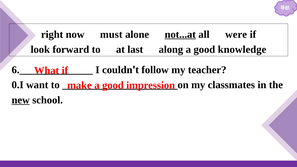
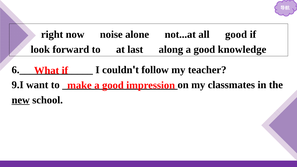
must: must -> noise (111, 34)
not...at underline: present -> none (180, 34)
all were: were -> good (236, 34)
0.I: 0.I -> 9.I (18, 85)
